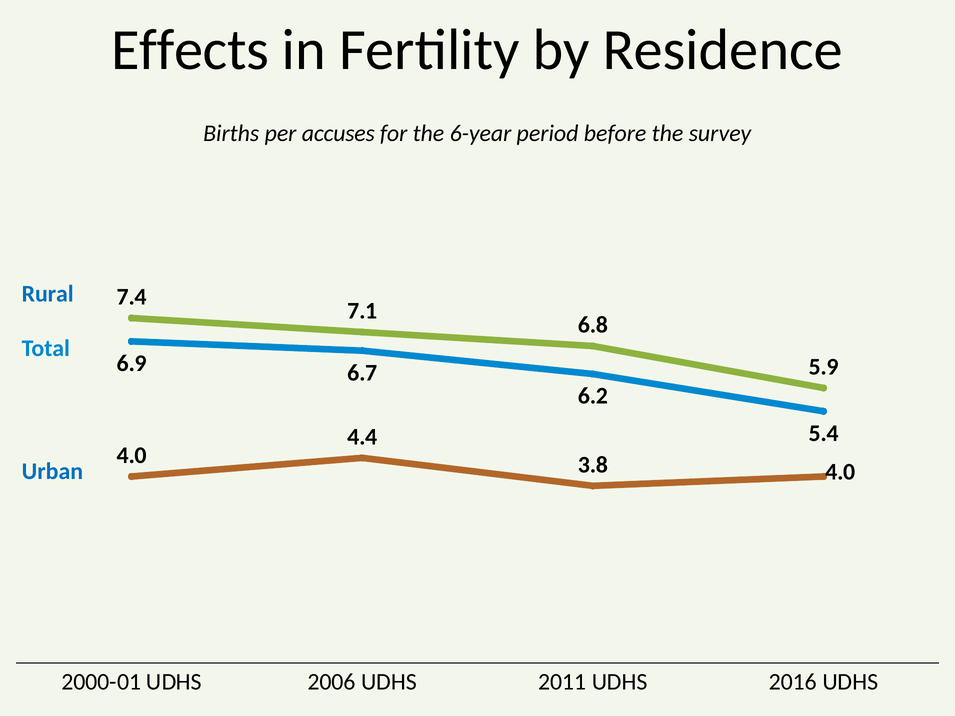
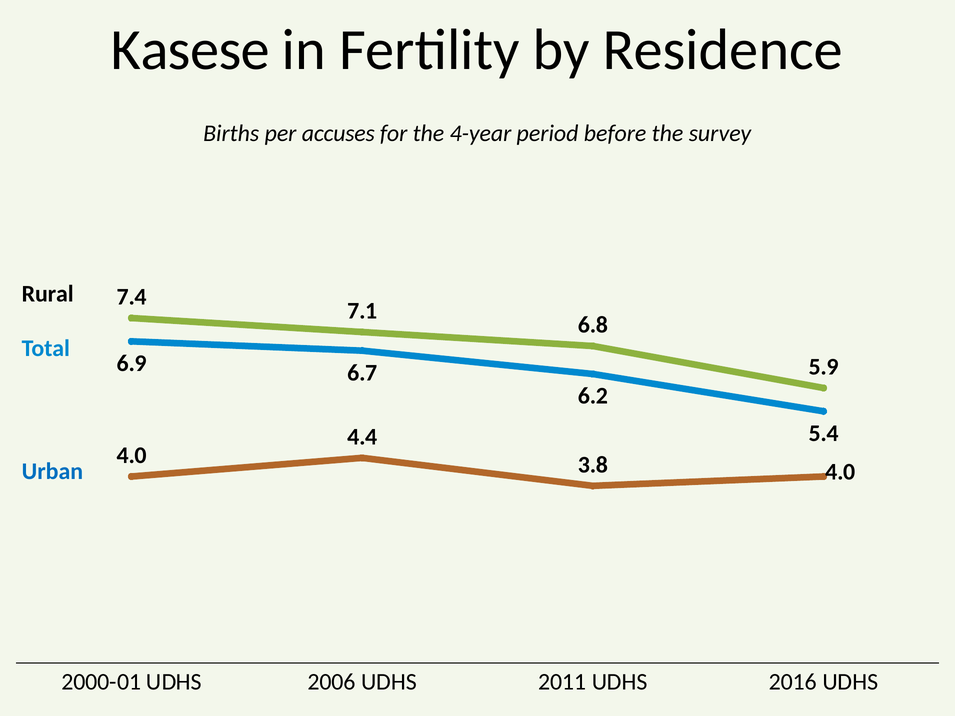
Effects: Effects -> Kasese (190, 50)
6-year: 6-year -> 4-year (481, 134)
Rural colour: blue -> black (48, 294)
